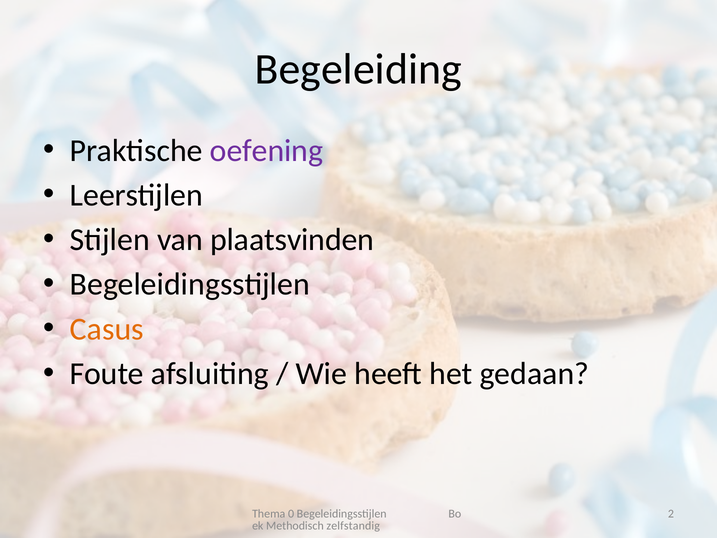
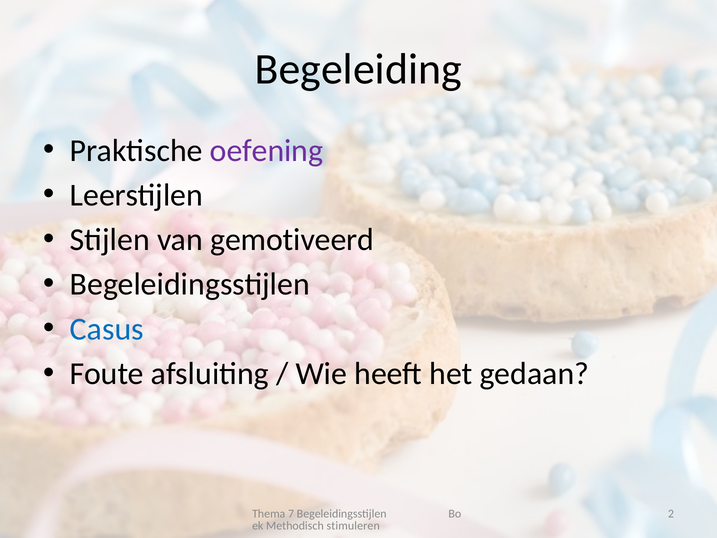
plaatsvinden: plaatsvinden -> gemotiveerd (292, 240)
Casus colour: orange -> blue (107, 329)
0: 0 -> 7 (291, 513)
zelfstandig: zelfstandig -> stimuleren (353, 525)
